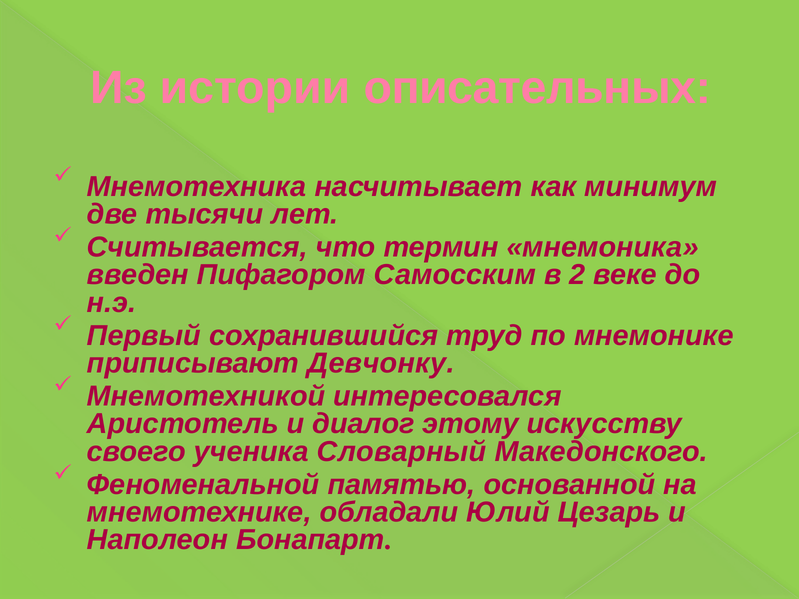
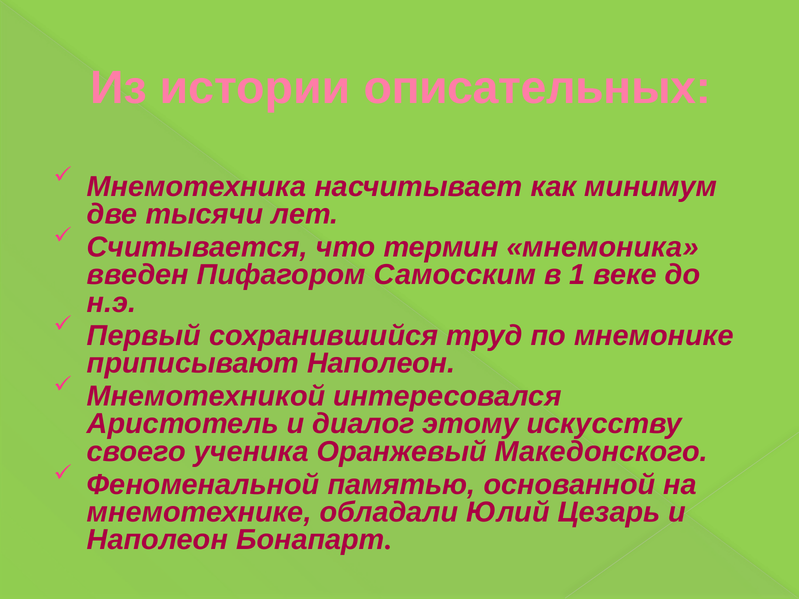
2: 2 -> 1 (577, 275)
приписывают Девчонку: Девчонку -> Наполеон (381, 363)
Словарный: Словарный -> Оранжевый (402, 452)
